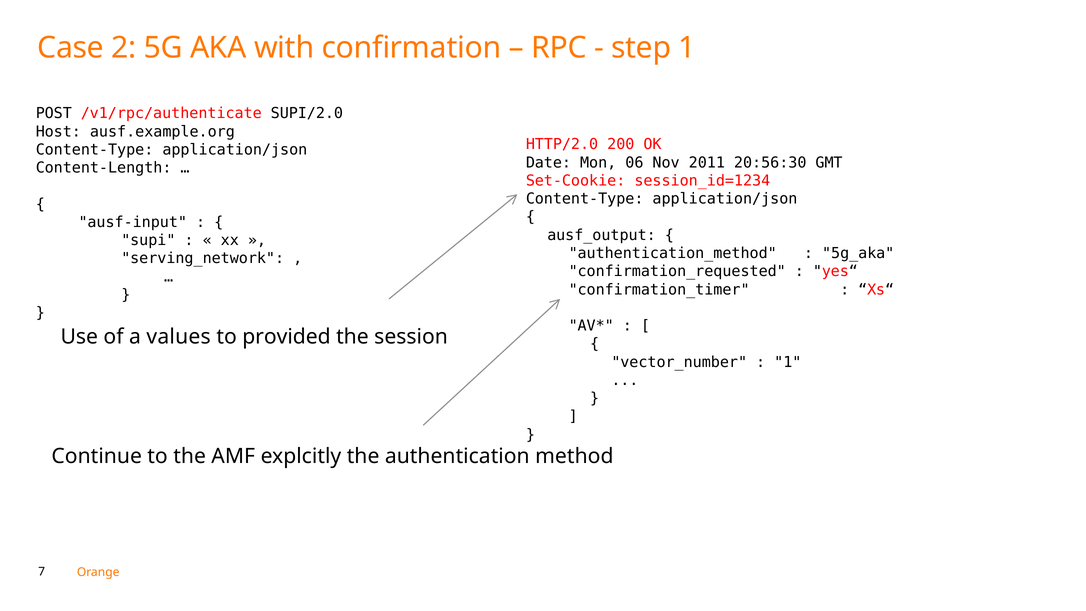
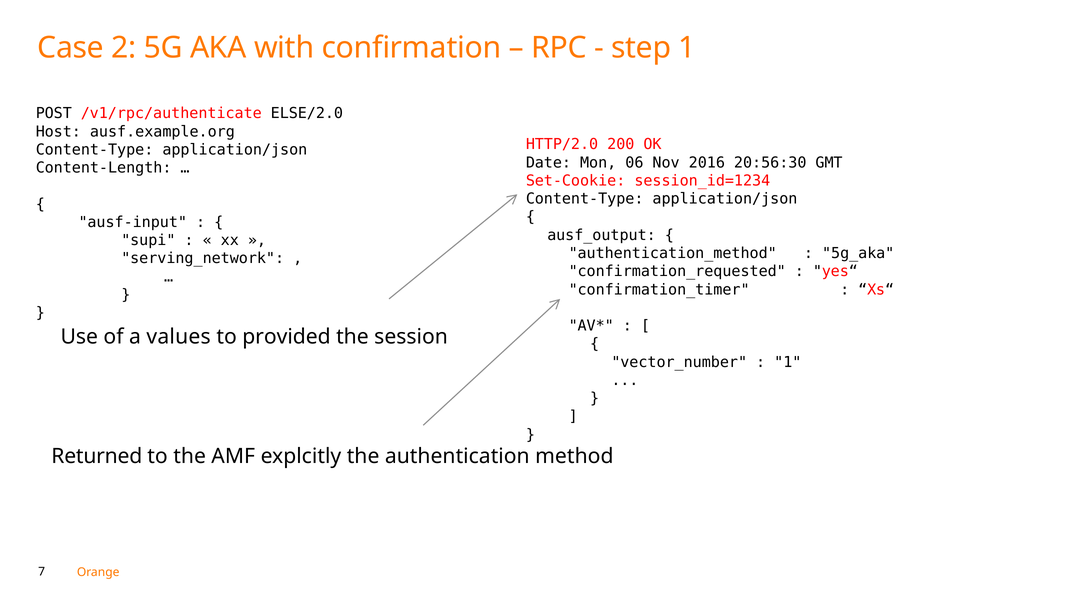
SUPI/2.0: SUPI/2.0 -> ELSE/2.0 (307, 113)
2011: 2011 -> 2016 (707, 163)
Continue: Continue -> Returned (97, 456)
